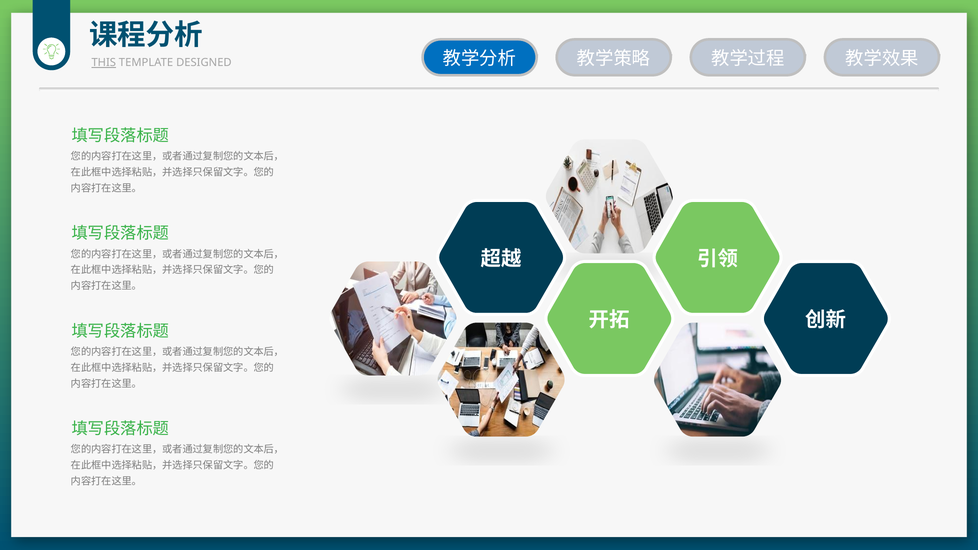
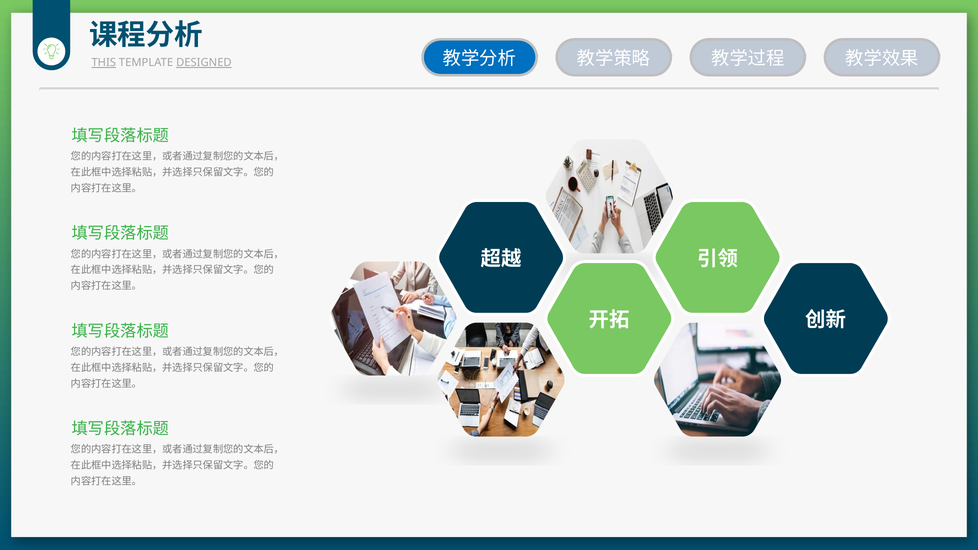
DESIGNED underline: none -> present (204, 63)
